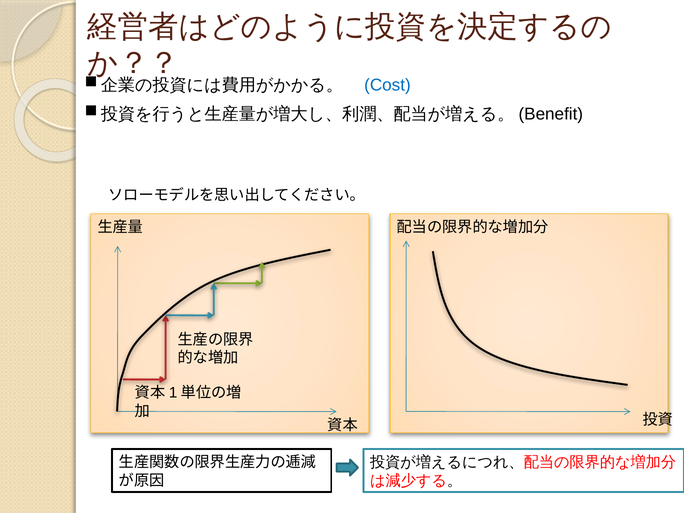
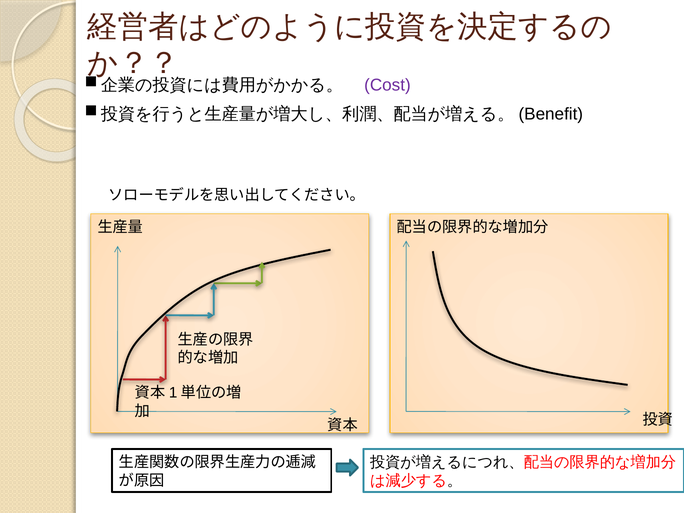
Cost colour: blue -> purple (387, 85)
